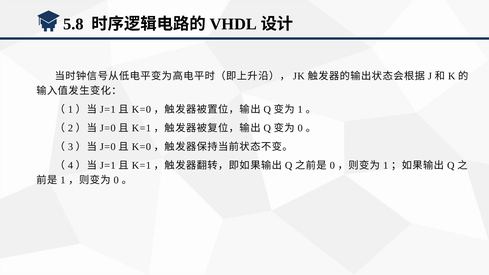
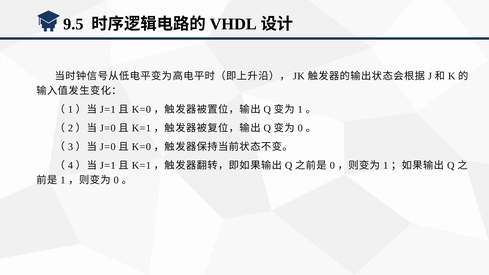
5.8: 5.8 -> 9.5 (73, 24)
